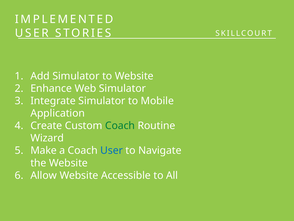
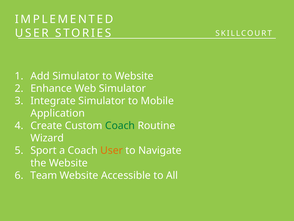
Make: Make -> Sport (44, 150)
User colour: blue -> orange (112, 150)
Allow: Allow -> Team (44, 175)
